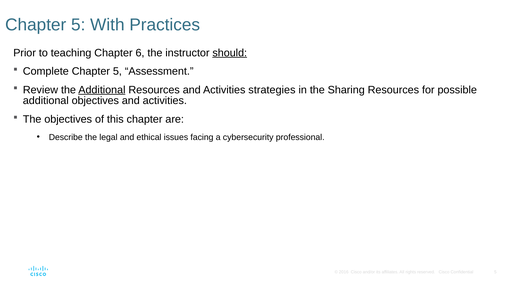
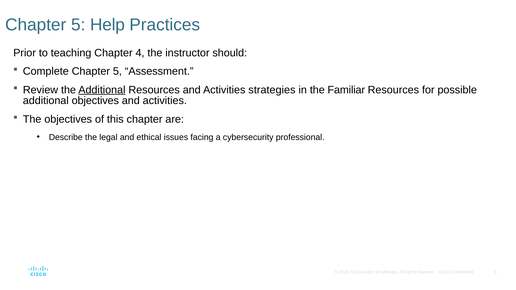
With: With -> Help (107, 25)
6: 6 -> 4 (140, 53)
should underline: present -> none (230, 53)
Sharing: Sharing -> Familiar (346, 90)
